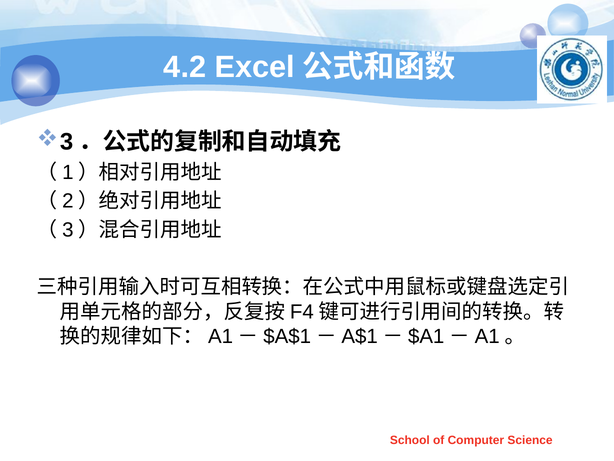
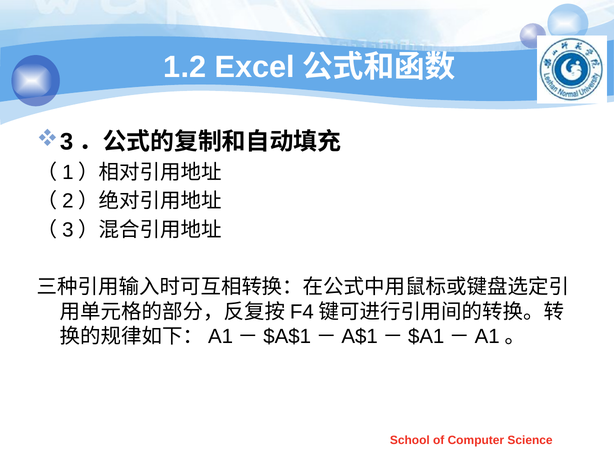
4.2: 4.2 -> 1.2 (185, 67)
